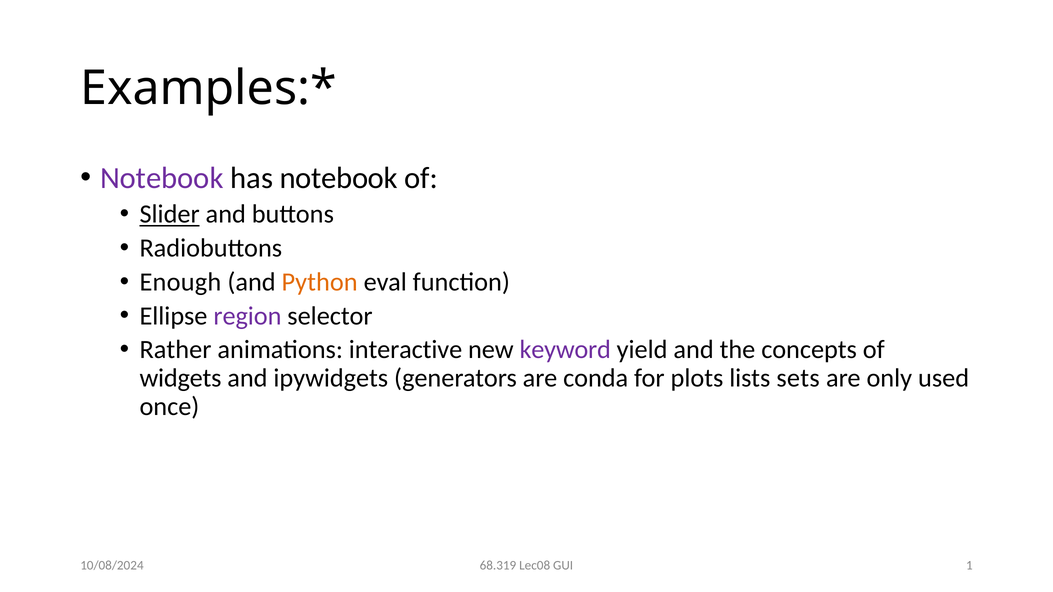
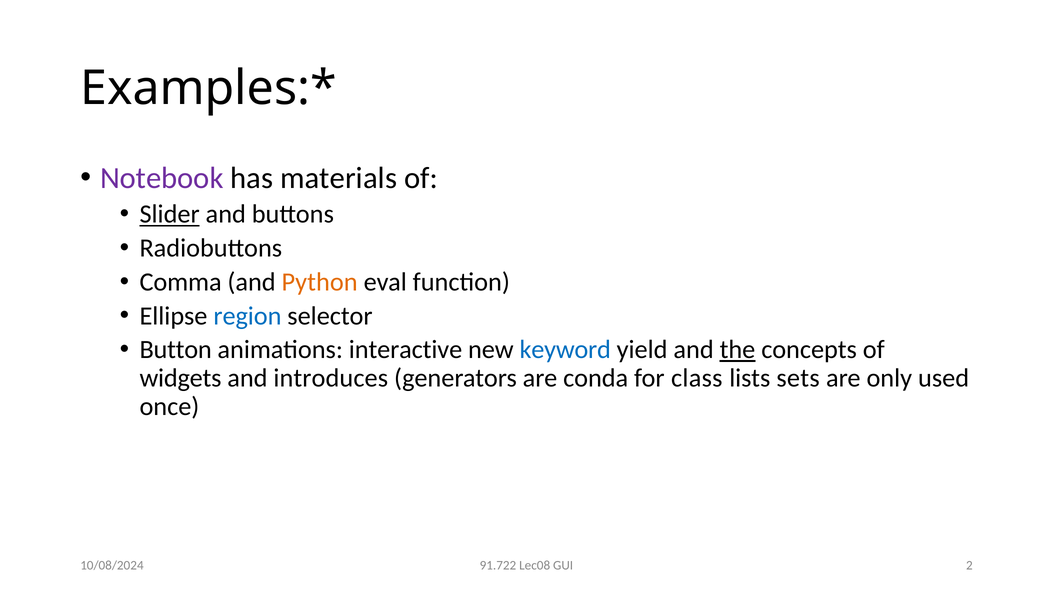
has notebook: notebook -> materials (339, 178)
Enough: Enough -> Comma (181, 282)
region colour: purple -> blue (247, 316)
Rather: Rather -> Button (176, 350)
keyword colour: purple -> blue (565, 350)
the underline: none -> present (737, 350)
ipywidgets: ipywidgets -> introduces (331, 378)
plots: plots -> class (697, 378)
68.319: 68.319 -> 91.722 (498, 566)
1: 1 -> 2 (969, 566)
